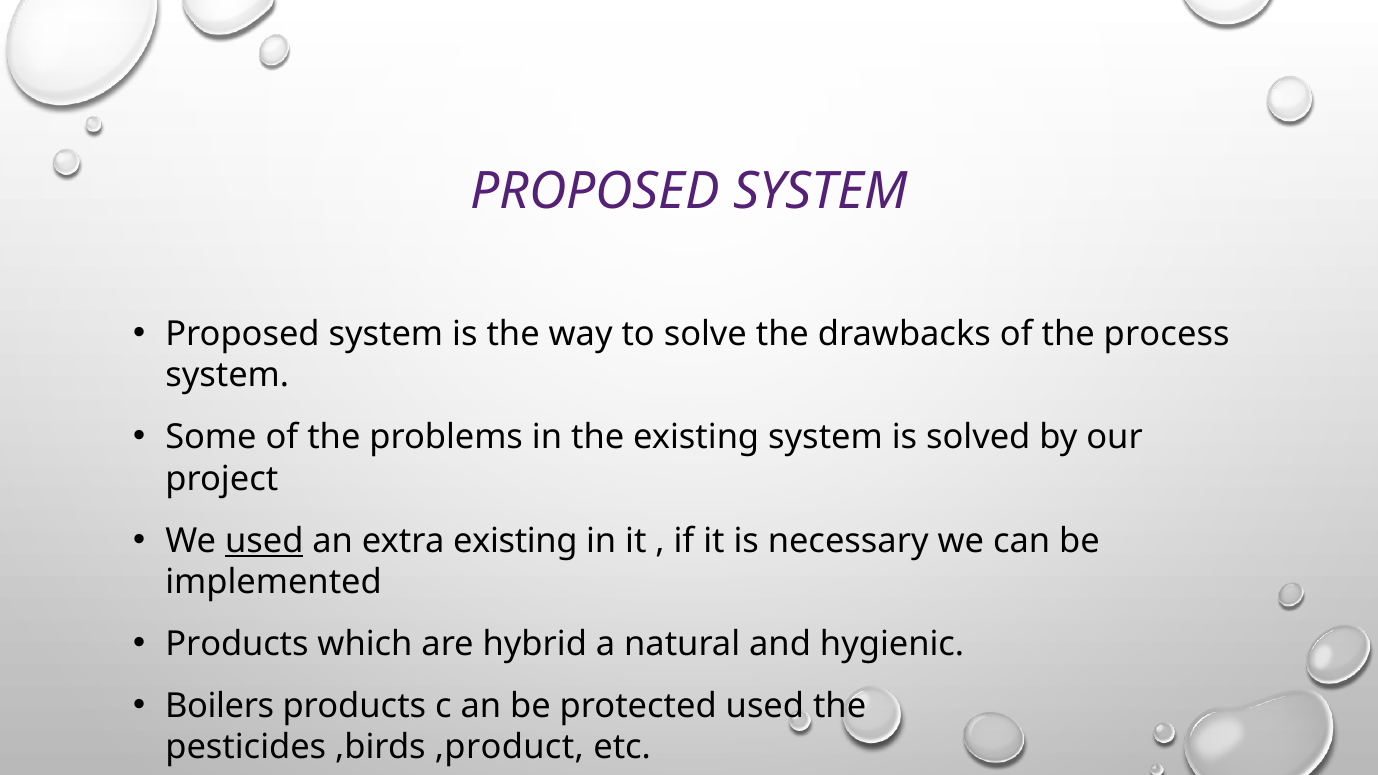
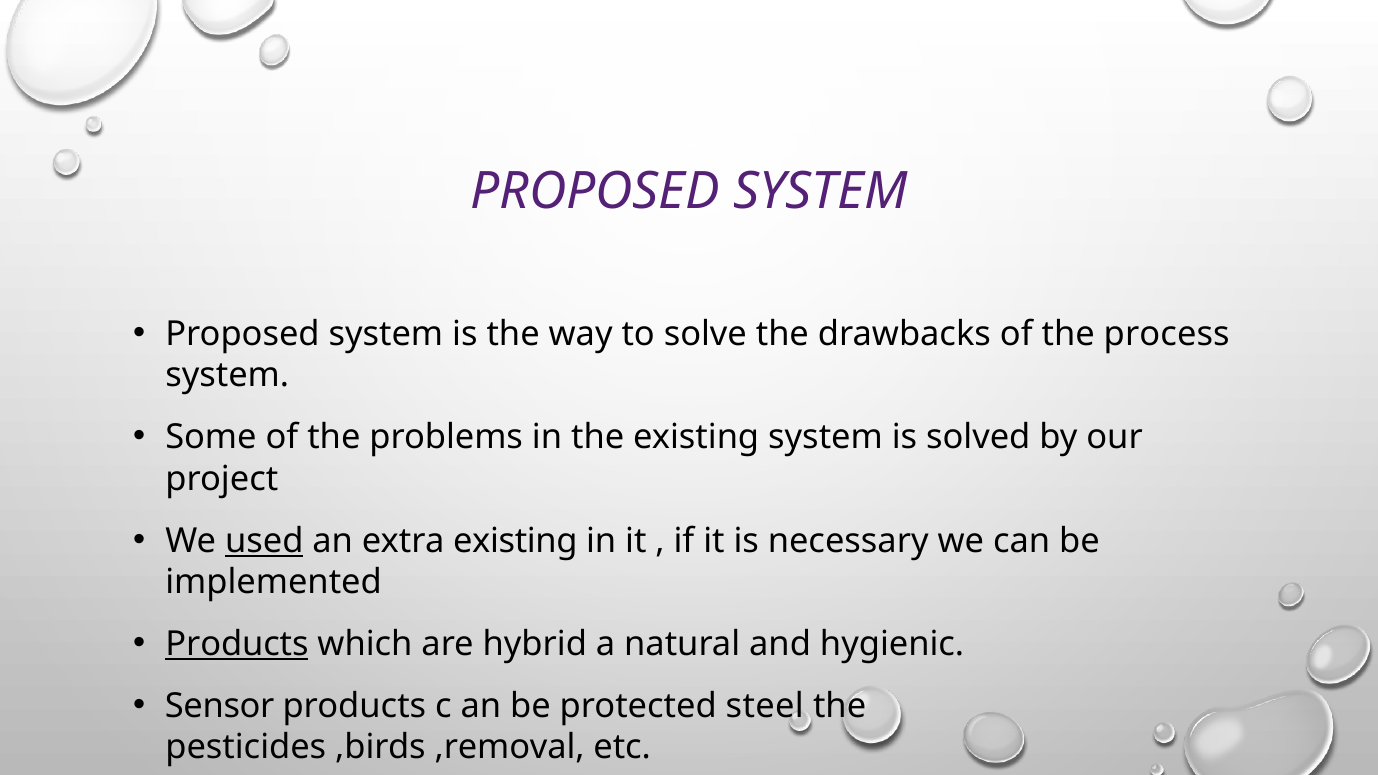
Products underline: none -> present (237, 644)
Boilers: Boilers -> Sensor (220, 706)
protected used: used -> steel (765, 706)
,product: ,product -> ,removal (510, 748)
